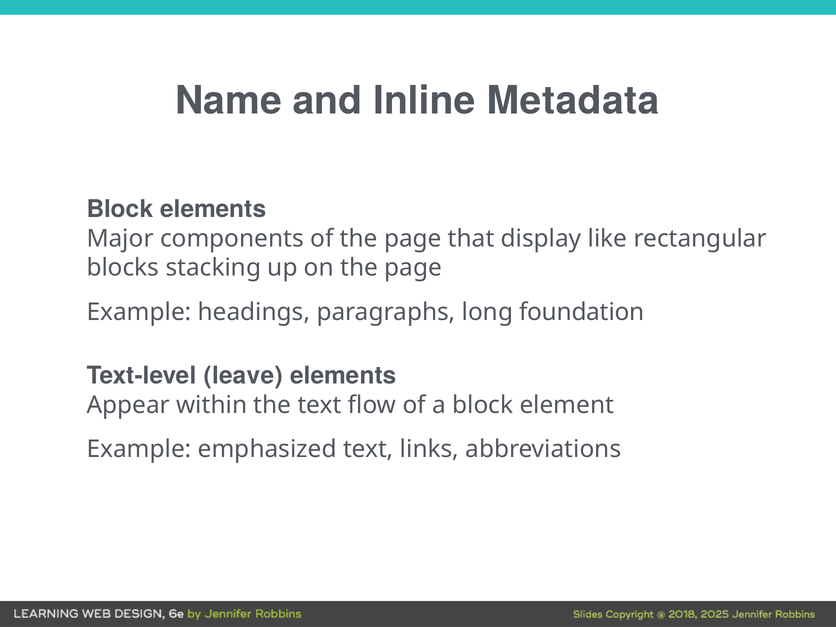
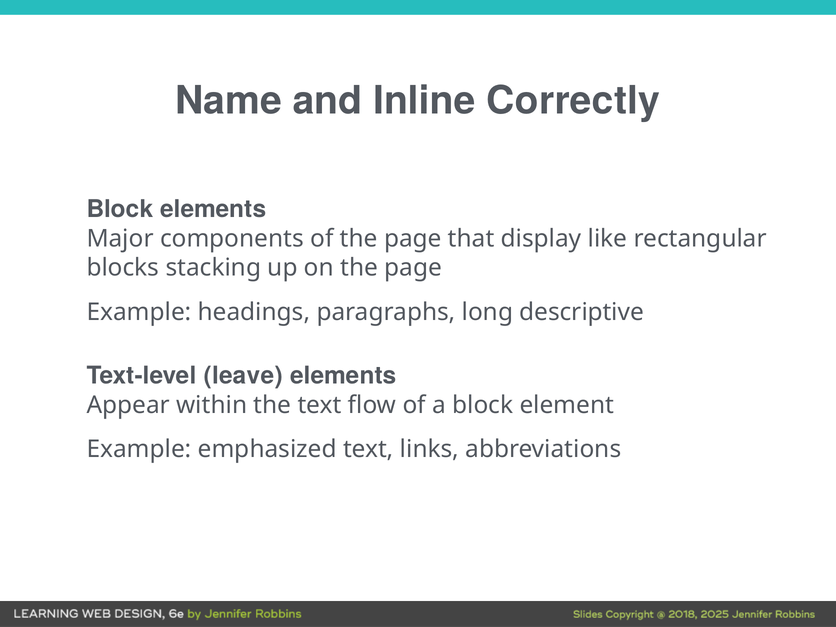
Metadata: Metadata -> Correctly (573, 101)
foundation: foundation -> descriptive (582, 312)
